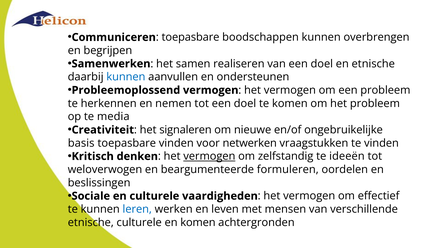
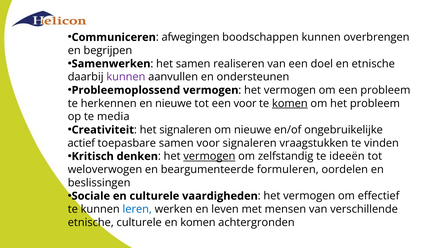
Communiceren toepasbare: toepasbare -> afwegingen (191, 37)
kunnen colour: blue -> purple (126, 77)
en nemen: nemen -> nieuwe (173, 103)
tot een doel: doel -> voor (245, 103)
komen underline: none -> present (290, 103)
basis: basis -> actief (81, 143)
toepasbare vinden: vinden -> samen (176, 143)
voor netwerken: netwerken -> signaleren (250, 143)
